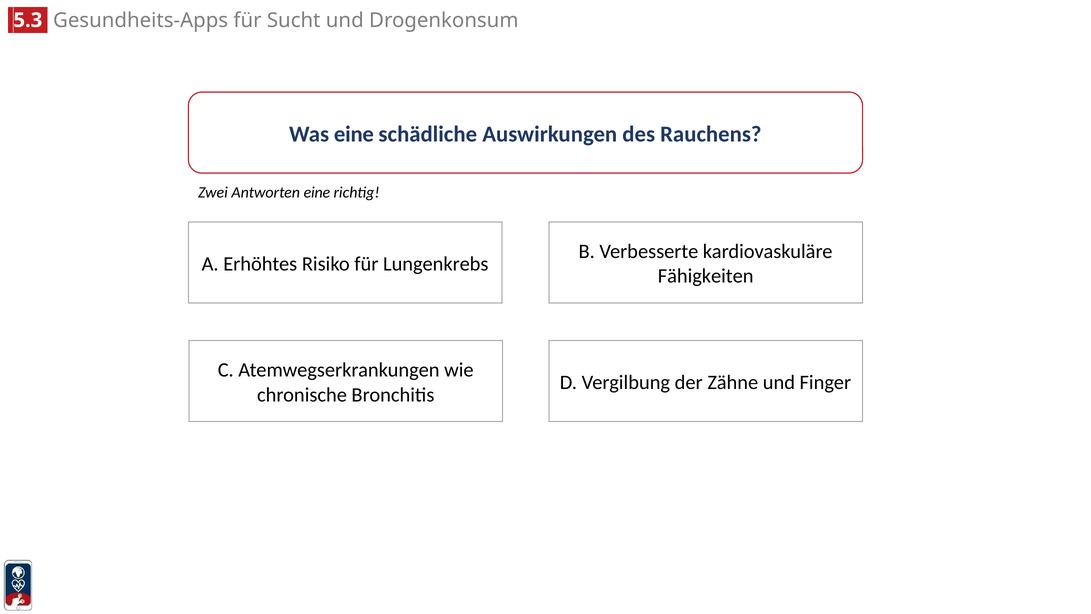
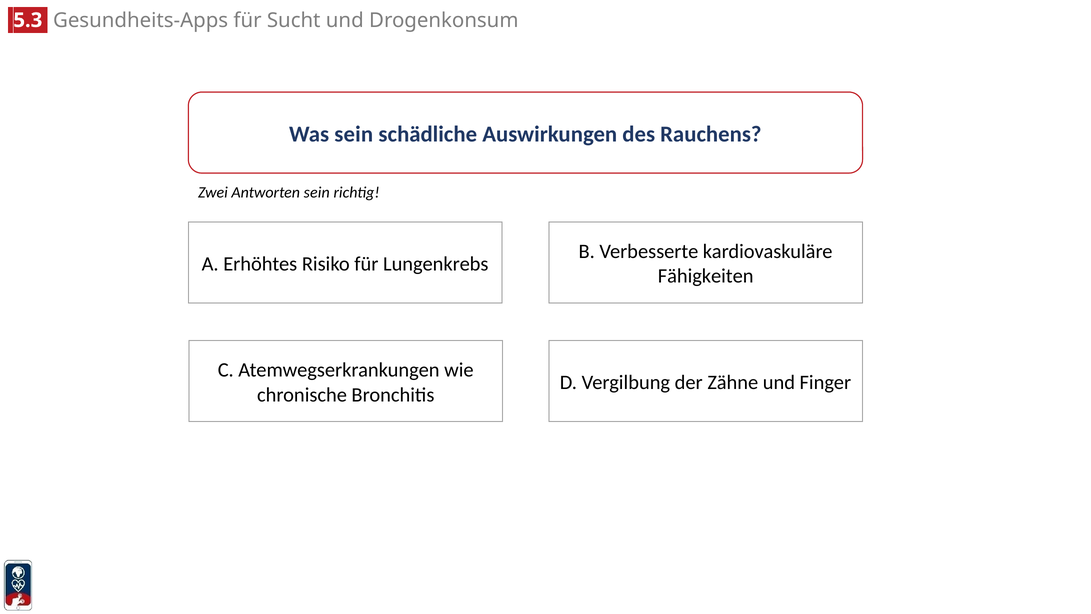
Was eine: eine -> sein (354, 134)
Antworten eine: eine -> sein (317, 193)
